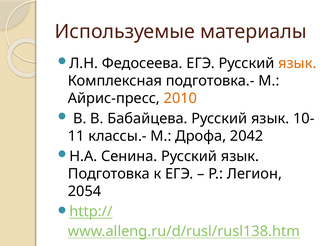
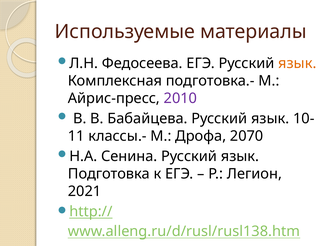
2010 colour: orange -> purple (180, 98)
2042: 2042 -> 2070 (247, 136)
2054: 2054 -> 2021 (85, 191)
